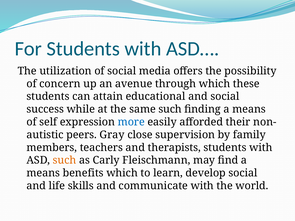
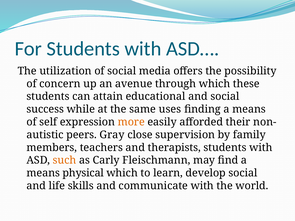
same such: such -> uses (170, 109)
more colour: blue -> orange (131, 122)
benefits: benefits -> physical (83, 173)
